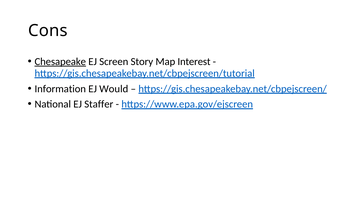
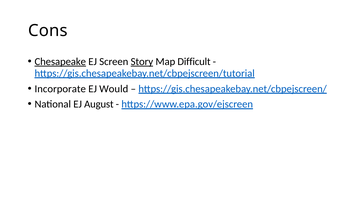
Story underline: none -> present (142, 62)
Interest: Interest -> Difficult (194, 62)
Information: Information -> Incorporate (60, 89)
Staffer: Staffer -> August (99, 104)
